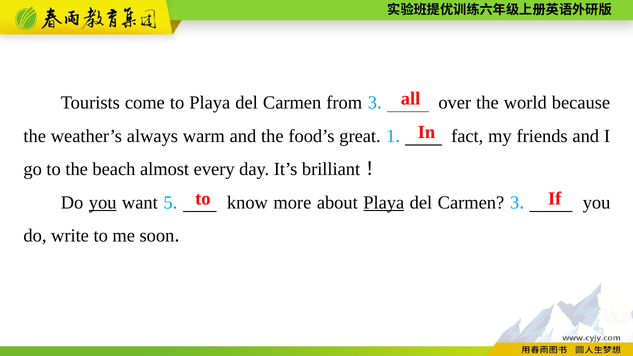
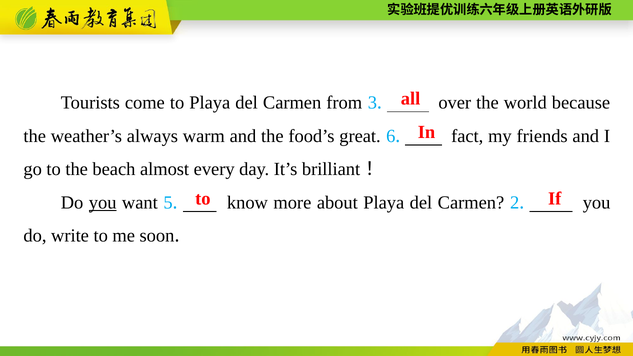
1: 1 -> 6 (391, 136)
Playa underline: present -> none (384, 203)
Carmen 3: 3 -> 2 (515, 203)
